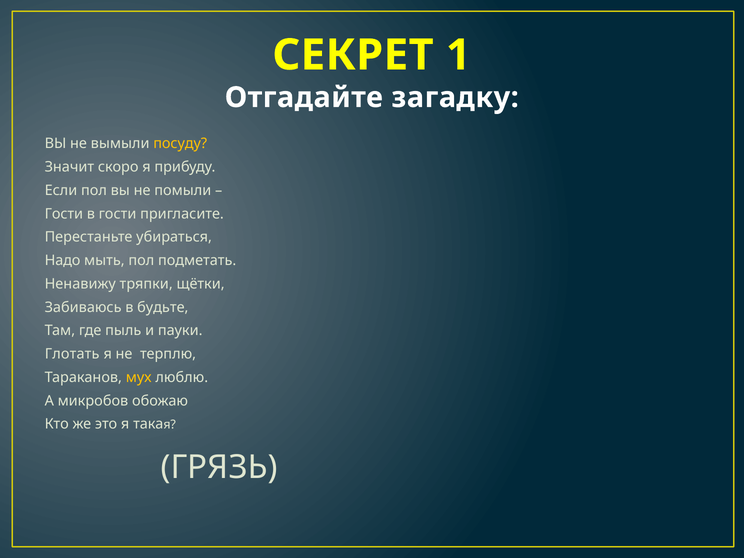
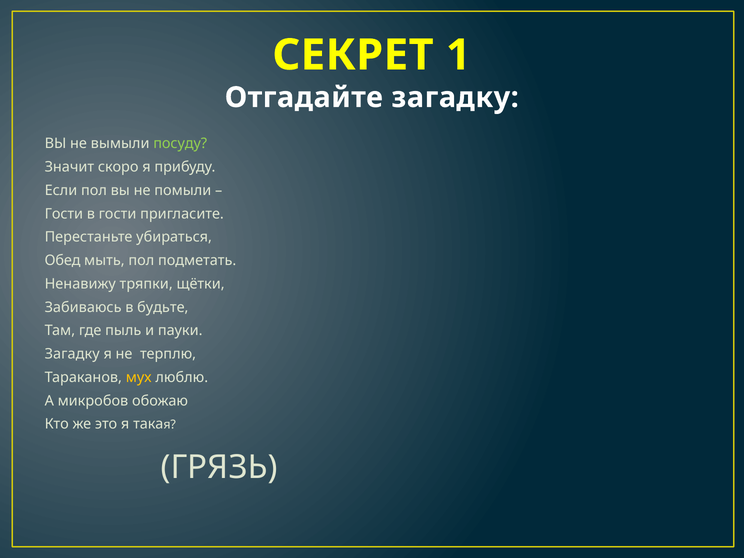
посуду colour: yellow -> light green (180, 144)
Надо: Надо -> Обед (63, 260)
Глотать: Глотать -> Загадку (72, 354)
